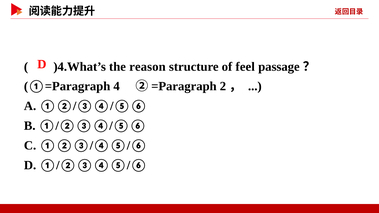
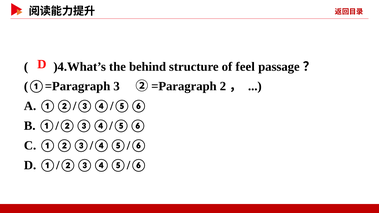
reason: reason -> behind (148, 67)
4: 4 -> 3 (117, 86)
